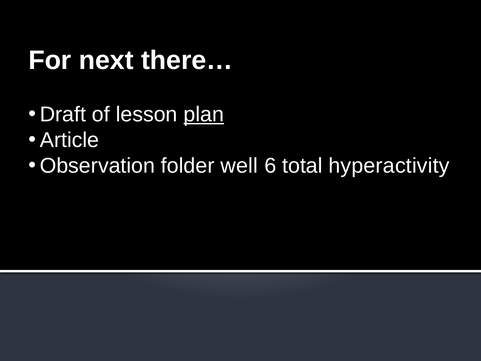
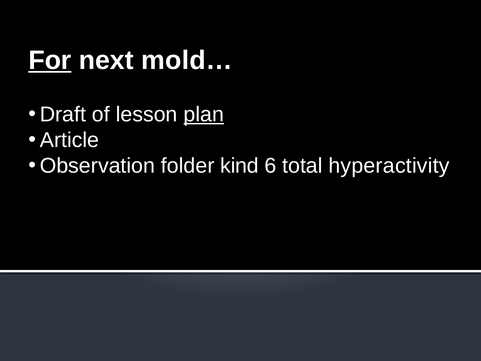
For underline: none -> present (50, 60)
there…: there… -> mold… (187, 60)
well: well -> kind (240, 166)
